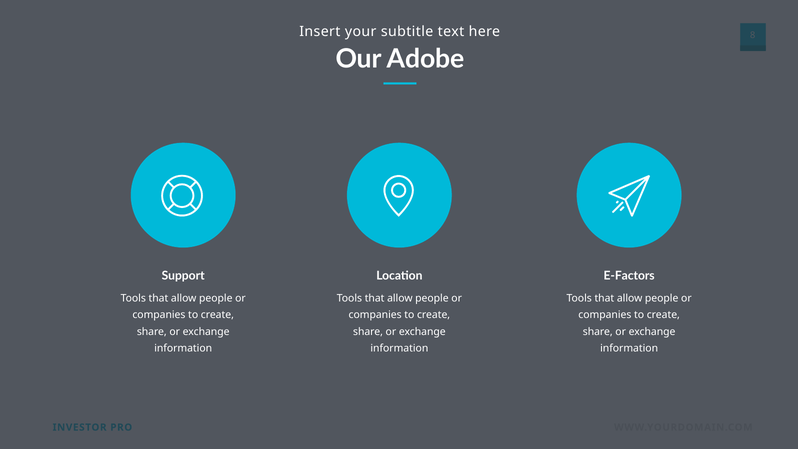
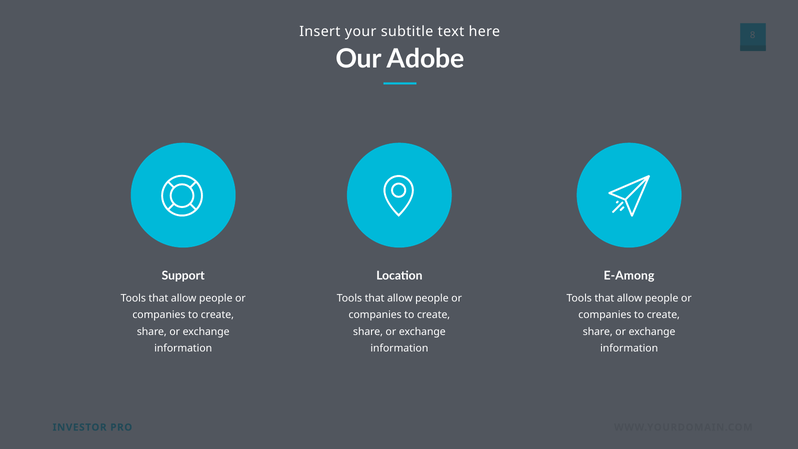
E-Factors: E-Factors -> E-Among (629, 276)
